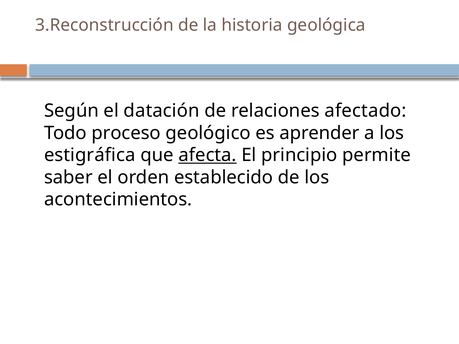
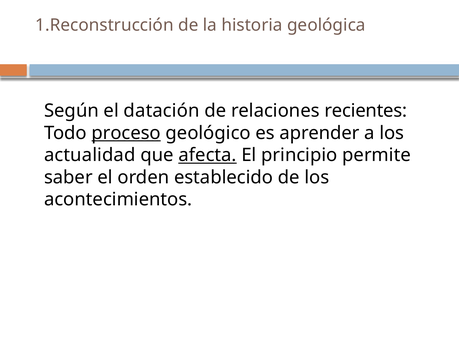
3.Reconstrucción: 3.Reconstrucción -> 1.Reconstrucción (104, 25)
afectado: afectado -> recientes (366, 111)
proceso underline: none -> present (126, 133)
estigráfica: estigráfica -> actualidad (90, 155)
